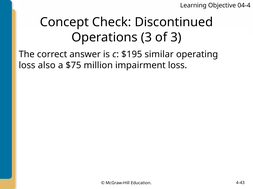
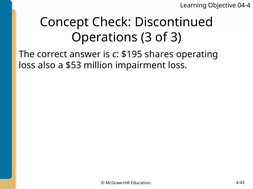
similar: similar -> shares (159, 55)
$75: $75 -> $53 (73, 65)
